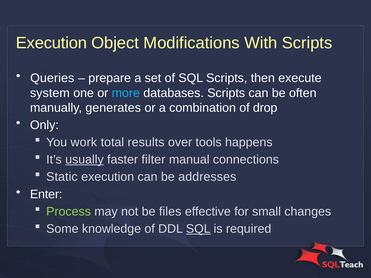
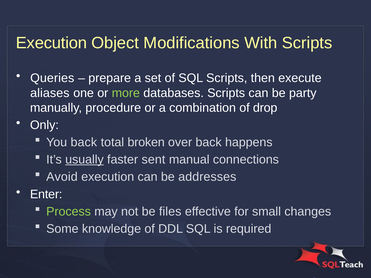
system: system -> aliases (50, 93)
more colour: light blue -> light green (126, 93)
often: often -> party (303, 93)
generates: generates -> procedure (113, 108)
You work: work -> back (84, 142)
results: results -> broken (146, 142)
over tools: tools -> back (209, 142)
filter: filter -> sent (153, 160)
Static: Static -> Avoid (62, 177)
SQL underline: present -> none (198, 229)
